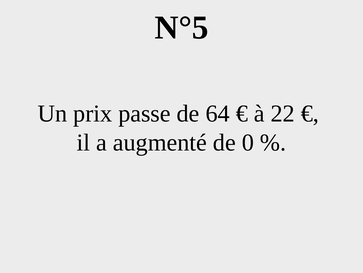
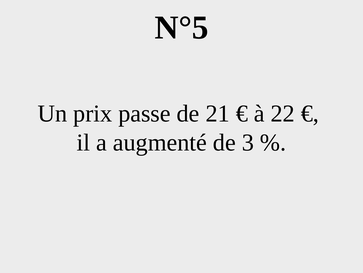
64: 64 -> 21 (218, 113)
0: 0 -> 3 (248, 142)
